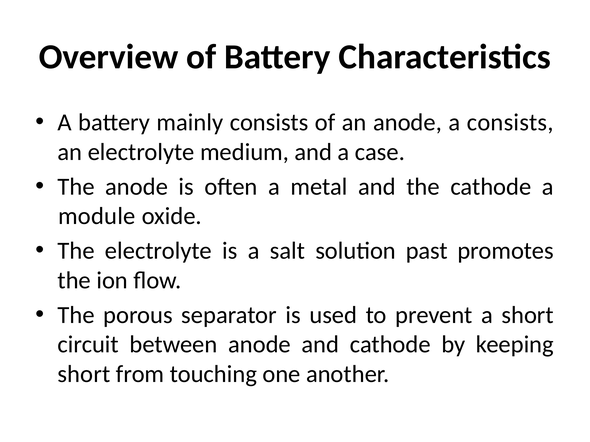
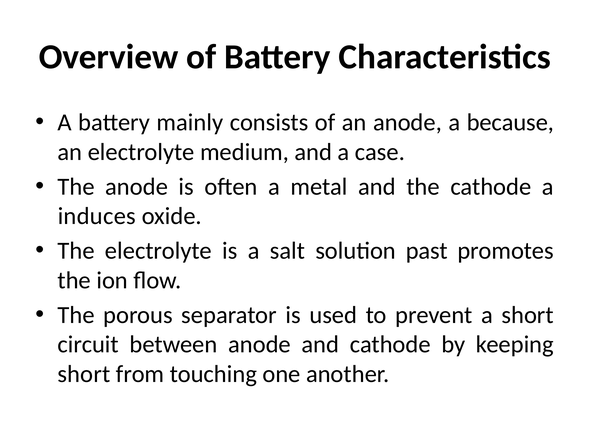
a consists: consists -> because (510, 123)
module: module -> induces (97, 216)
